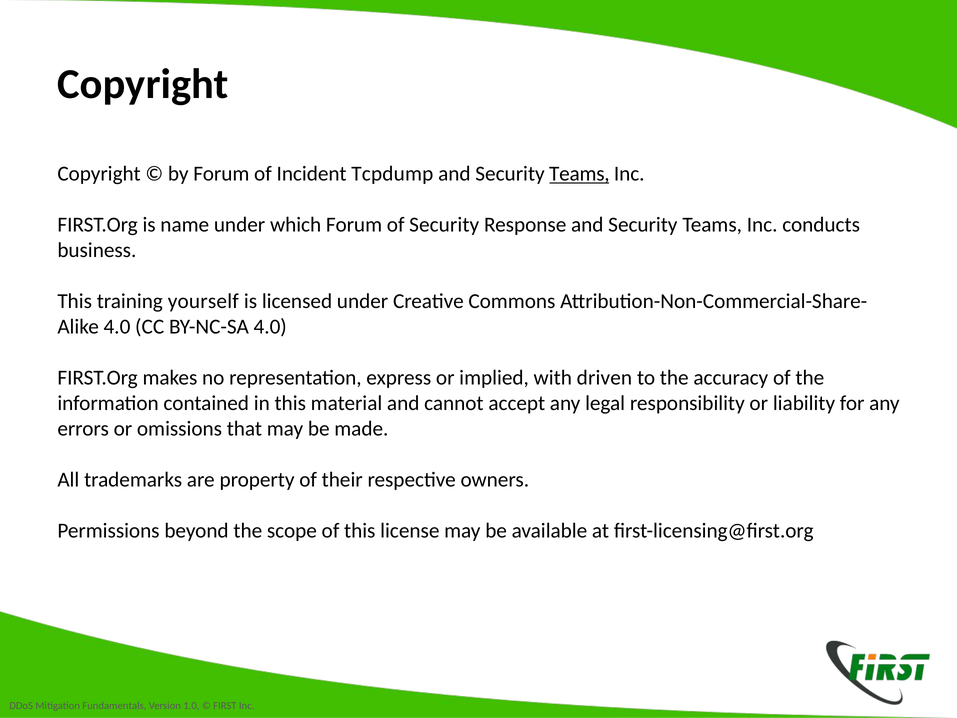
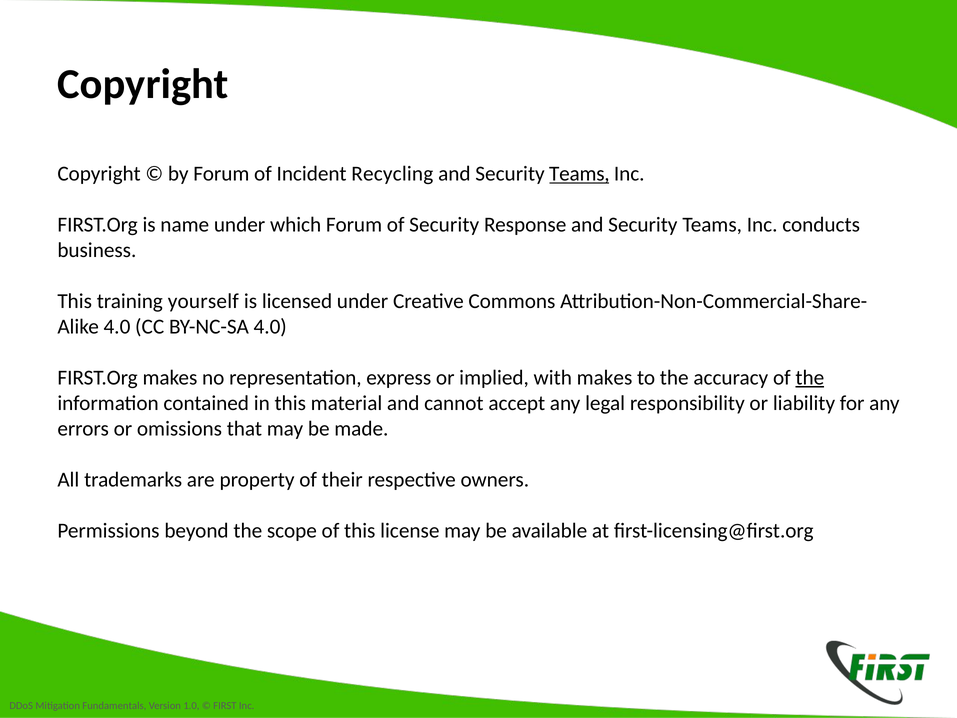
Tcpdump: Tcpdump -> Recycling (392, 174)
with driven: driven -> makes (605, 378)
the underline: none -> present (810, 378)
